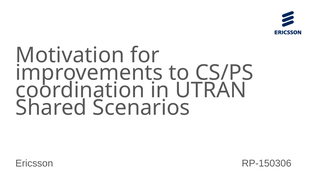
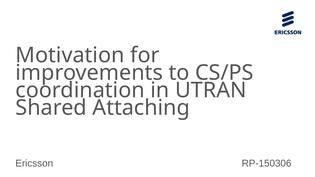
Scenarios: Scenarios -> Attaching (141, 108)
